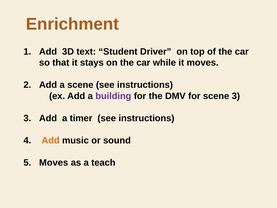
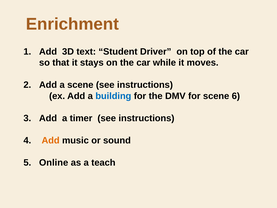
building colour: purple -> blue (113, 96)
scene 3: 3 -> 6 (236, 96)
Moves: Moves -> Online (54, 162)
